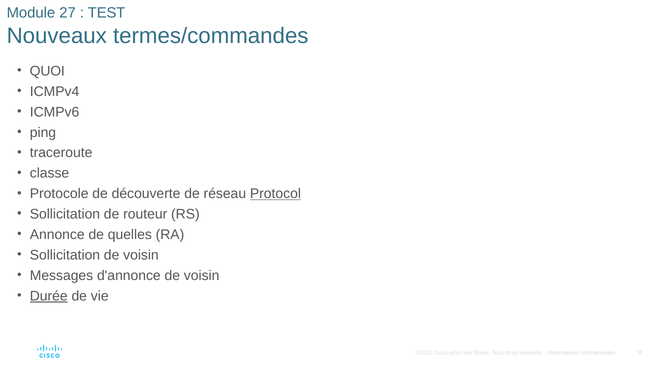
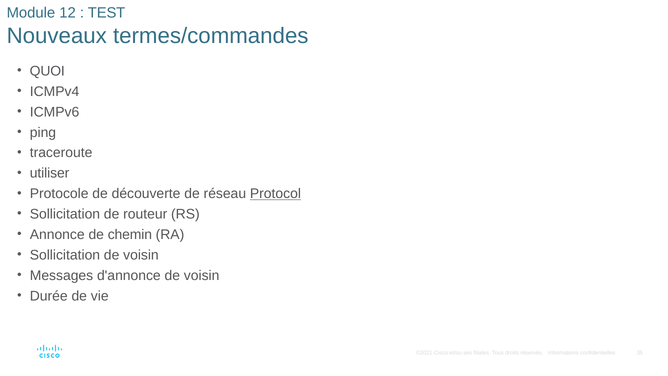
27: 27 -> 12 (68, 13)
classe: classe -> utiliser (50, 173)
quelles: quelles -> chemin (130, 234)
Durée underline: present -> none (49, 296)
